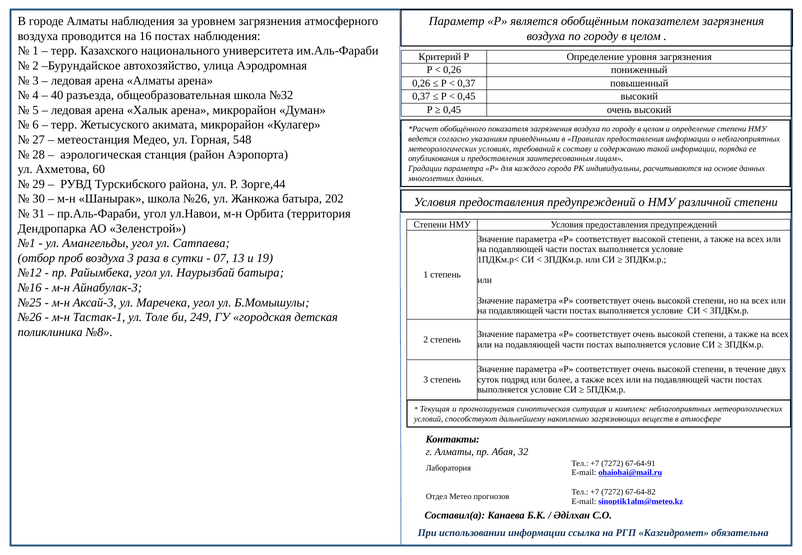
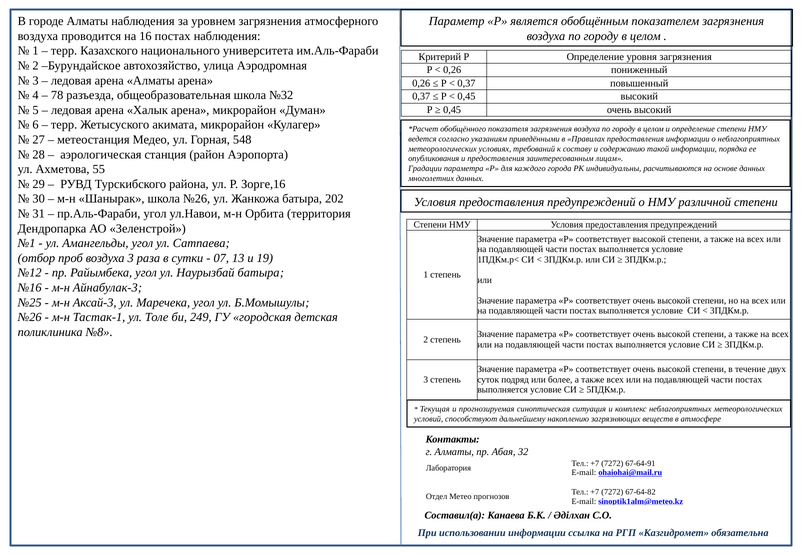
40: 40 -> 78 (57, 95)
60: 60 -> 55 (99, 169)
Зорге,44: Зорге,44 -> Зорге,16 (263, 184)
